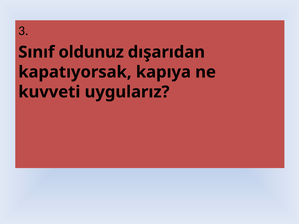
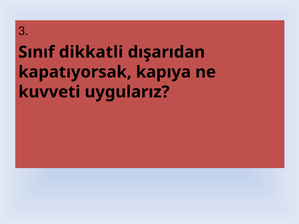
oldunuz: oldunuz -> dikkatli (91, 52)
